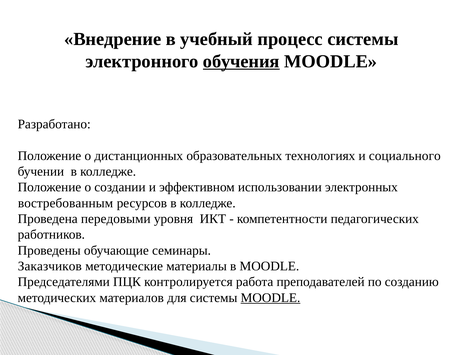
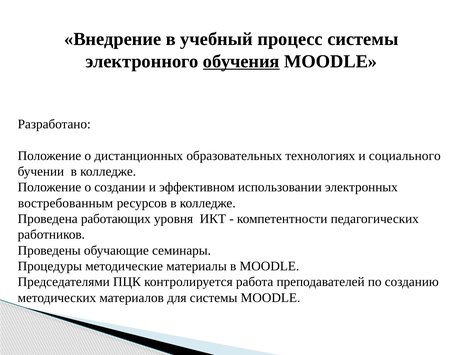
передовыми: передовыми -> работающих (116, 219)
Заказчиков: Заказчиков -> Процедуры (50, 267)
MOODLE underline: present -> none (270, 298)
